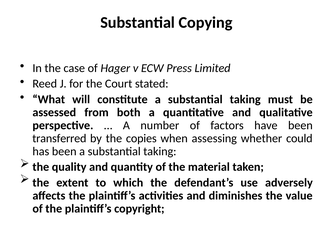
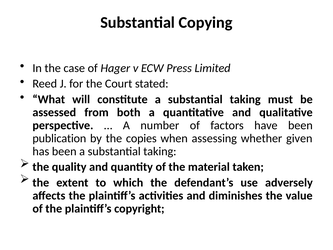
transferred: transferred -> publication (59, 138)
could: could -> given (299, 138)
